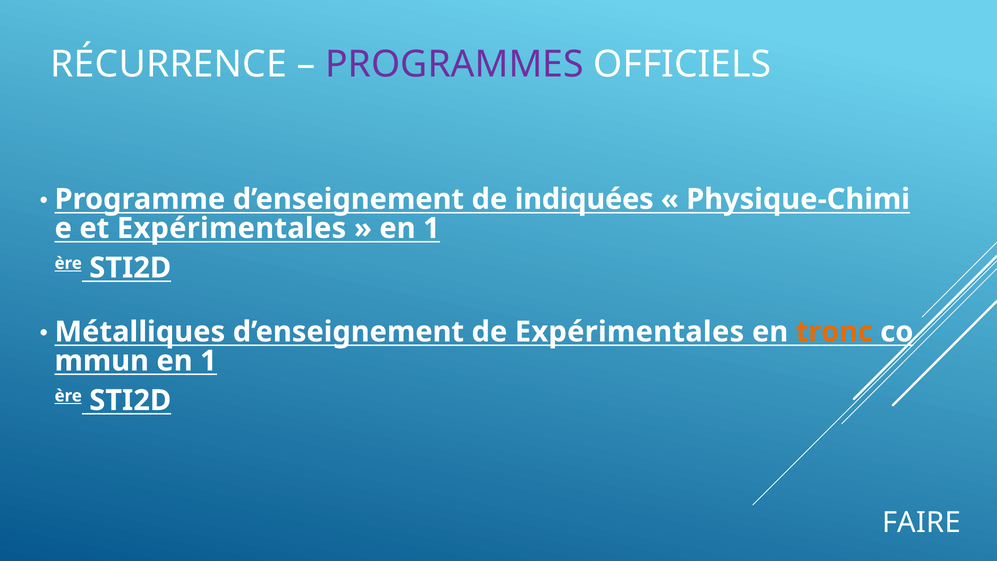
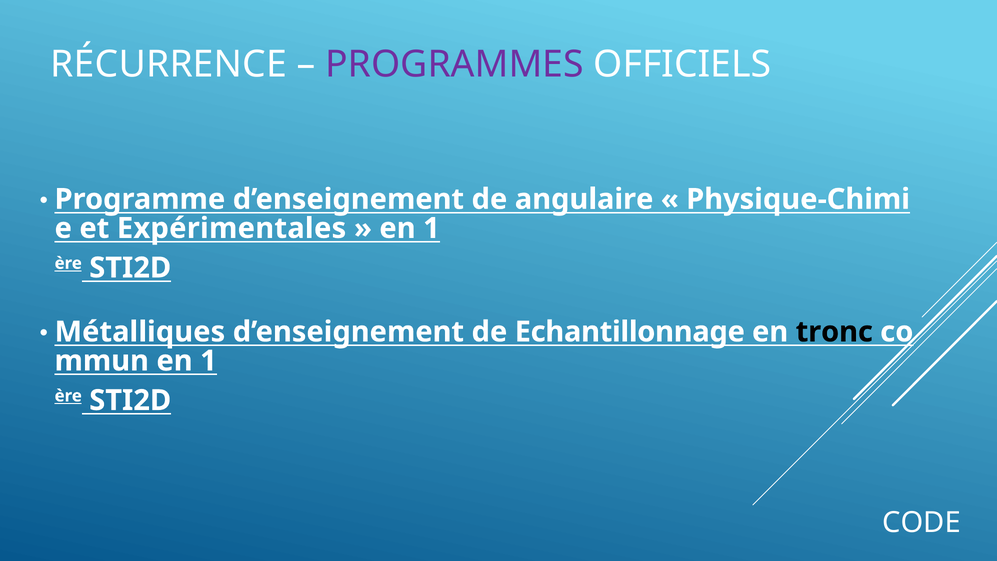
indiquées: indiquées -> angulaire (584, 199)
de Expérimentales: Expérimentales -> Echantillonnage (630, 332)
tronc colour: orange -> black (834, 332)
FAIRE: FAIRE -> CODE (922, 522)
